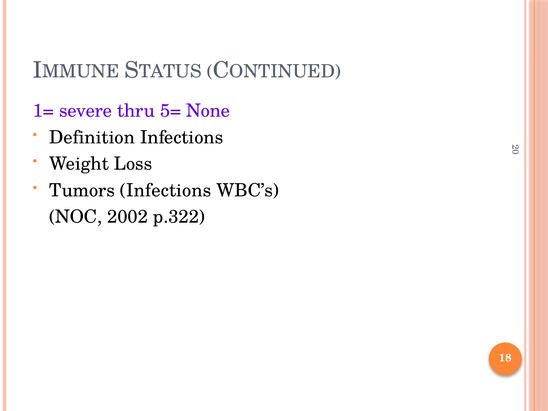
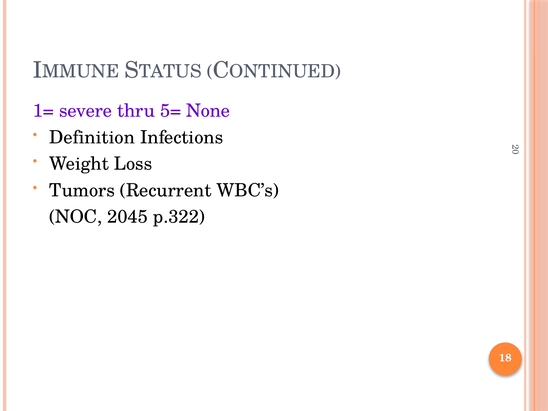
Tumors Infections: Infections -> Recurrent (166, 190)
2002: 2002 -> 2045 (128, 217)
